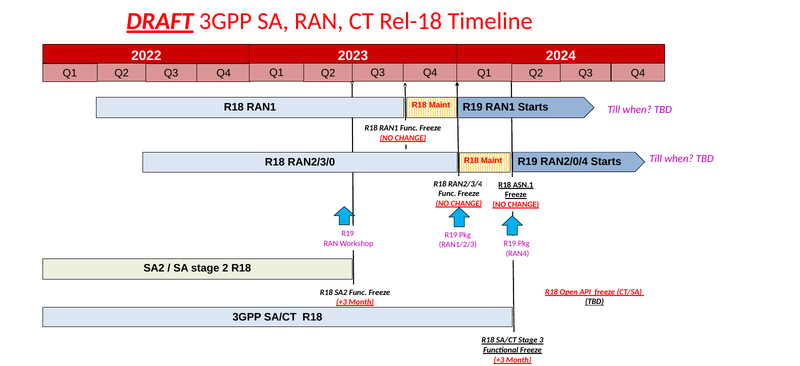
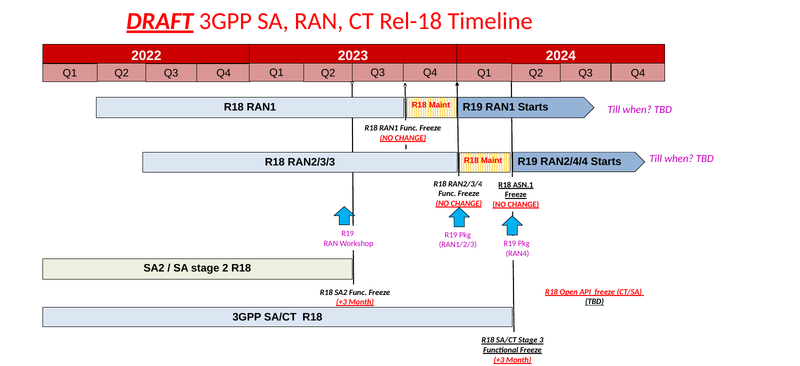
RAN2/0/4: RAN2/0/4 -> RAN2/4/4 (564, 162)
RAN2/3/0: RAN2/3/0 -> RAN2/3/3 (311, 162)
